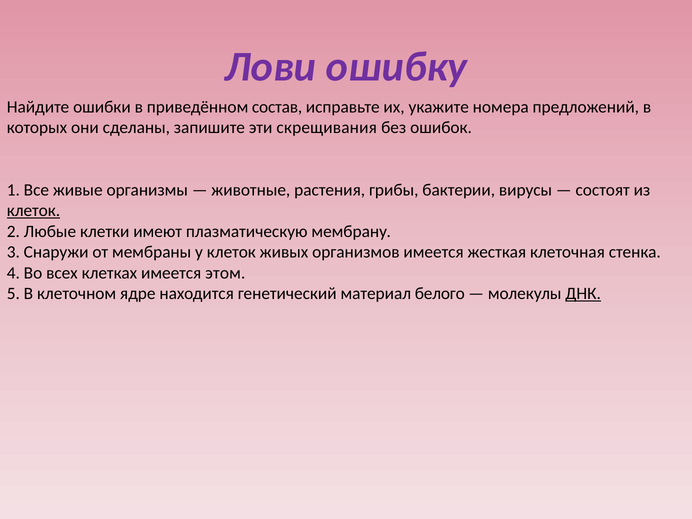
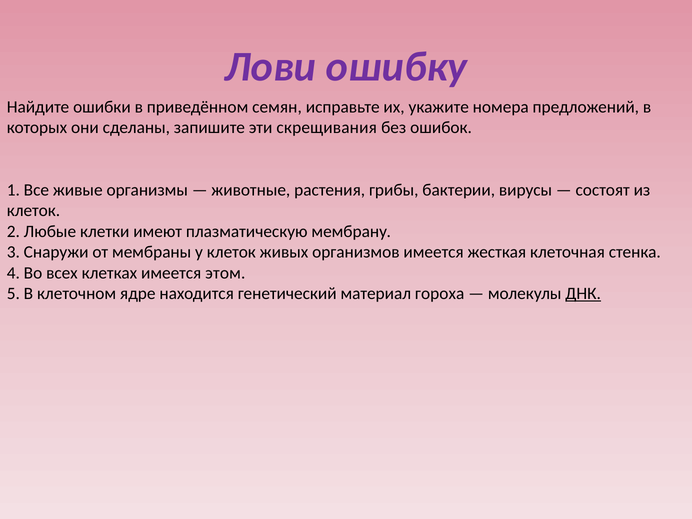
состав: состав -> семян (277, 107)
клеток underline: present -> none (33, 211)
белого: белого -> гороха (440, 294)
